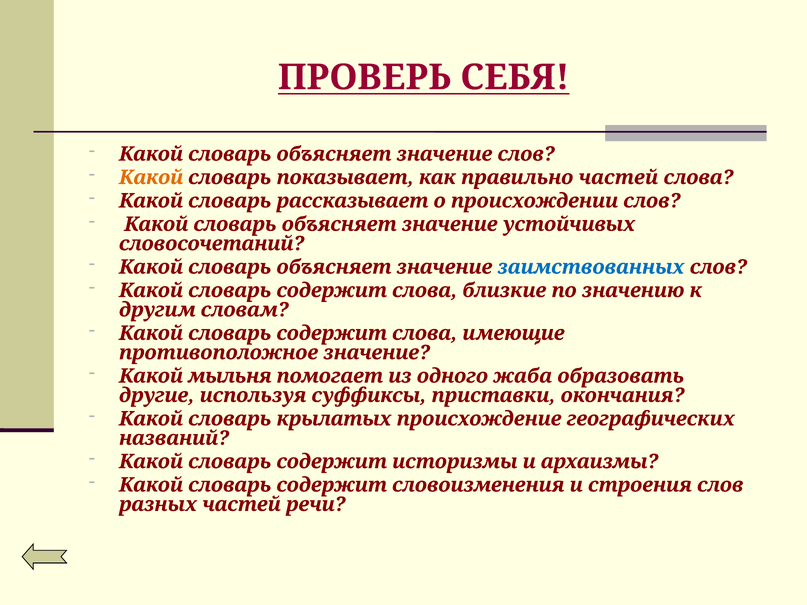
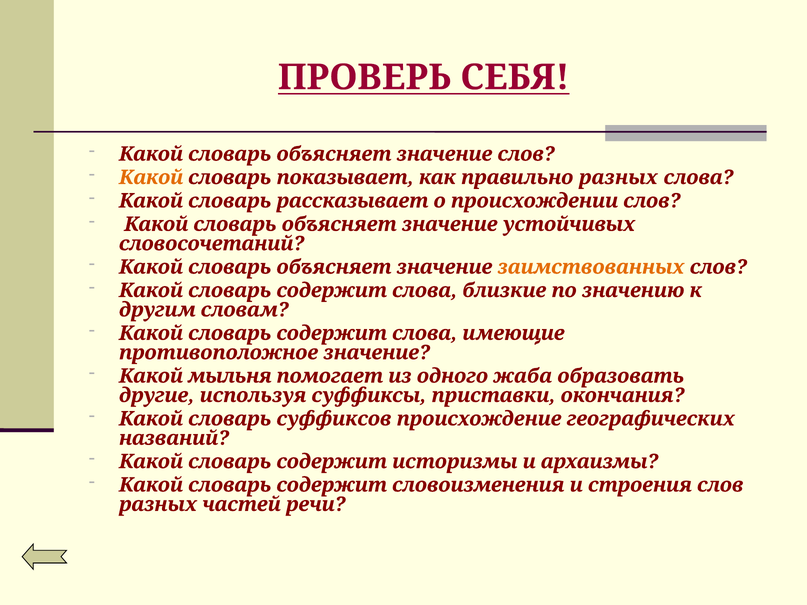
правильно частей: частей -> разных (618, 178)
заимствованных colour: blue -> orange (591, 267)
крылатых: крылатых -> суффиксов (334, 419)
